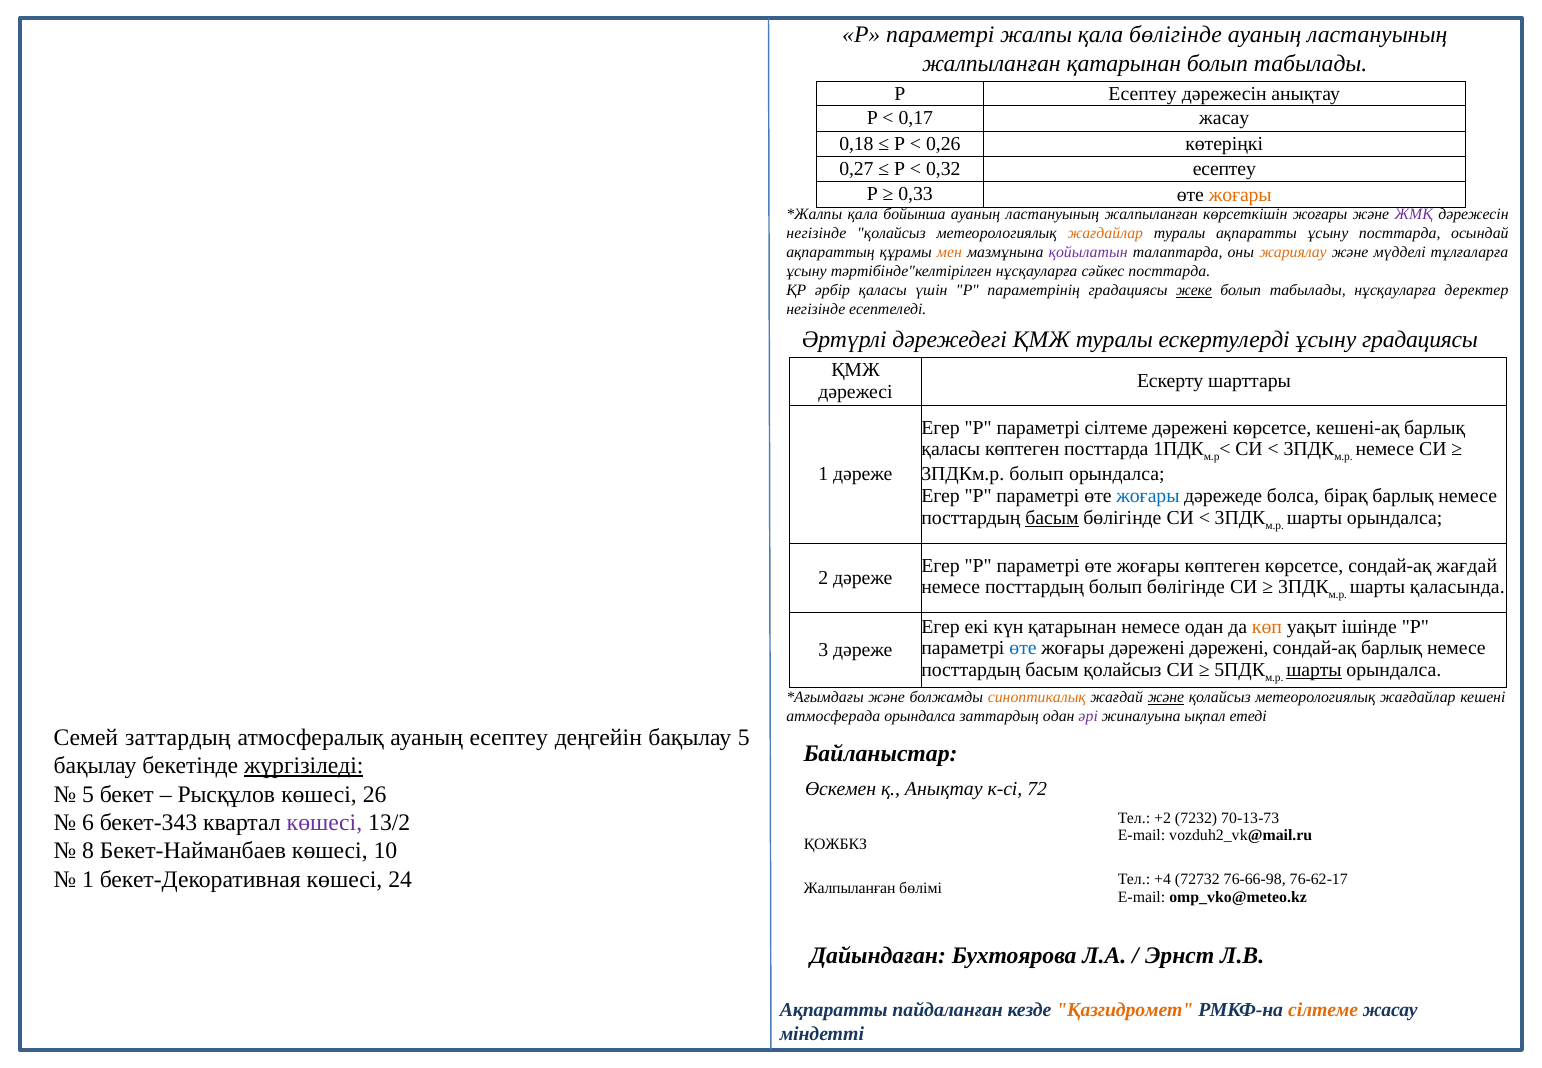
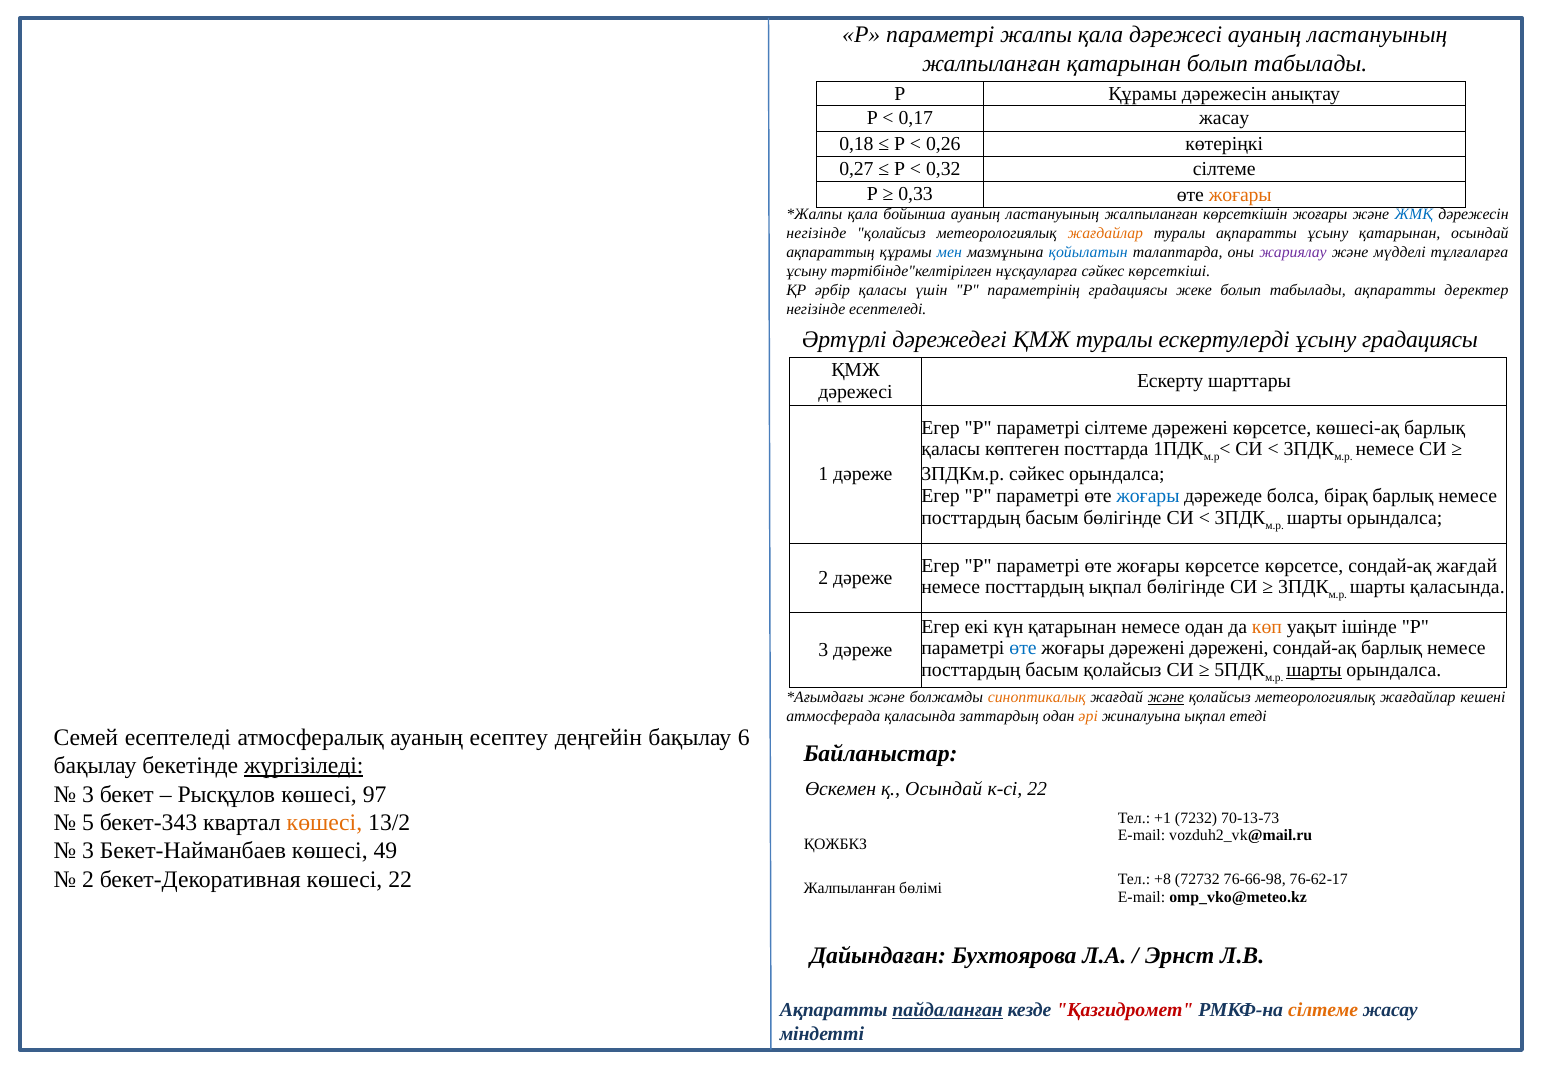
қала бөлігінде: бөлігінде -> дәрежесі (1176, 35)
Р Есептеу: Есептеу -> Құрамы (1143, 94)
0,32 есептеу: есептеу -> сілтеме (1224, 169)
ЖМҚ colour: purple -> blue (1414, 215)
ұсыну посттарда: посттарда -> қатарынан (1400, 234)
мен colour: orange -> blue (949, 252)
қойылатын colour: purple -> blue (1088, 252)
жариялау colour: orange -> purple (1293, 252)
сәйкес посттарда: посттарда -> көрсеткіші (1169, 271)
жеке underline: present -> none (1194, 290)
табылады нұсқауларға: нұсқауларға -> ақпаратты (1395, 290)
кешені-ақ: кешені-ақ -> көшесі-ақ (1358, 427)
3ПДКм.р болып: болып -> сәйкес (1037, 474)
басым underline: present -> none (1052, 518)
жоғары көптеген: көптеген -> көрсетсе (1222, 565)
посттардың болып: болып -> ықпал (1115, 587)
атмосферада орындалса: орындалса -> қаласында (920, 716)
әрі colour: purple -> orange (1088, 716)
Семей заттардың: заттардың -> есептеледі (178, 737)
бақылау 5: 5 -> 6 (744, 737)
қ Анықтау: Анықтау -> Осындай (944, 789)
к-сі 72: 72 -> 22 (1037, 789)
5: 5 -> 3 (88, 794)
26: 26 -> 97 (375, 794)
+2: +2 -> +1 (1162, 818)
6: 6 -> 5 (88, 822)
көшесі colour: purple -> orange (324, 822)
8: 8 -> 3 (88, 851)
10: 10 -> 49 (385, 851)
1: 1 -> 2 (88, 879)
көшесі 24: 24 -> 22 (400, 879)
+4: +4 -> +8 (1162, 879)
пайдаланған underline: none -> present (948, 1010)
Қазгидромет colour: orange -> red (1125, 1010)
